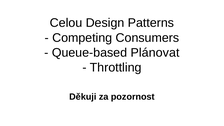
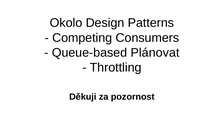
Celou: Celou -> Okolo (66, 23)
